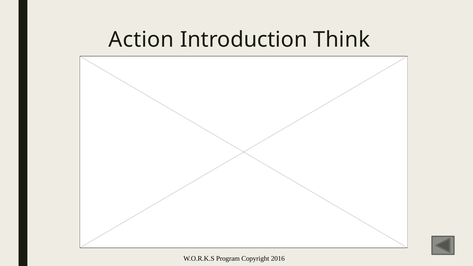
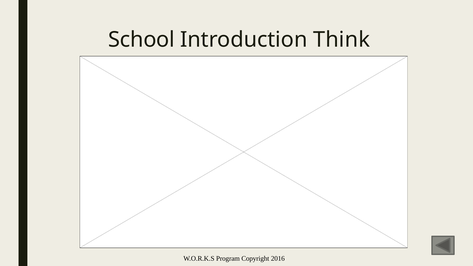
Action: Action -> School (141, 40)
